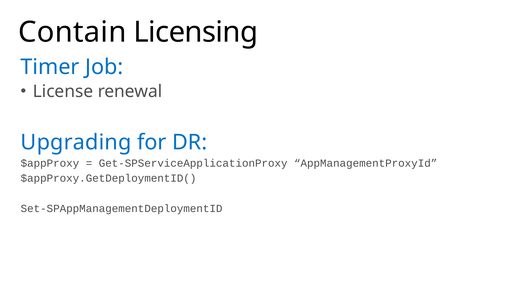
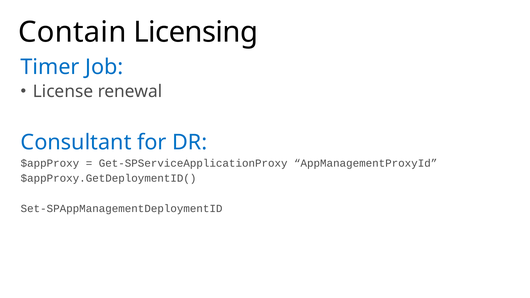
Upgrading: Upgrading -> Consultant (76, 143)
